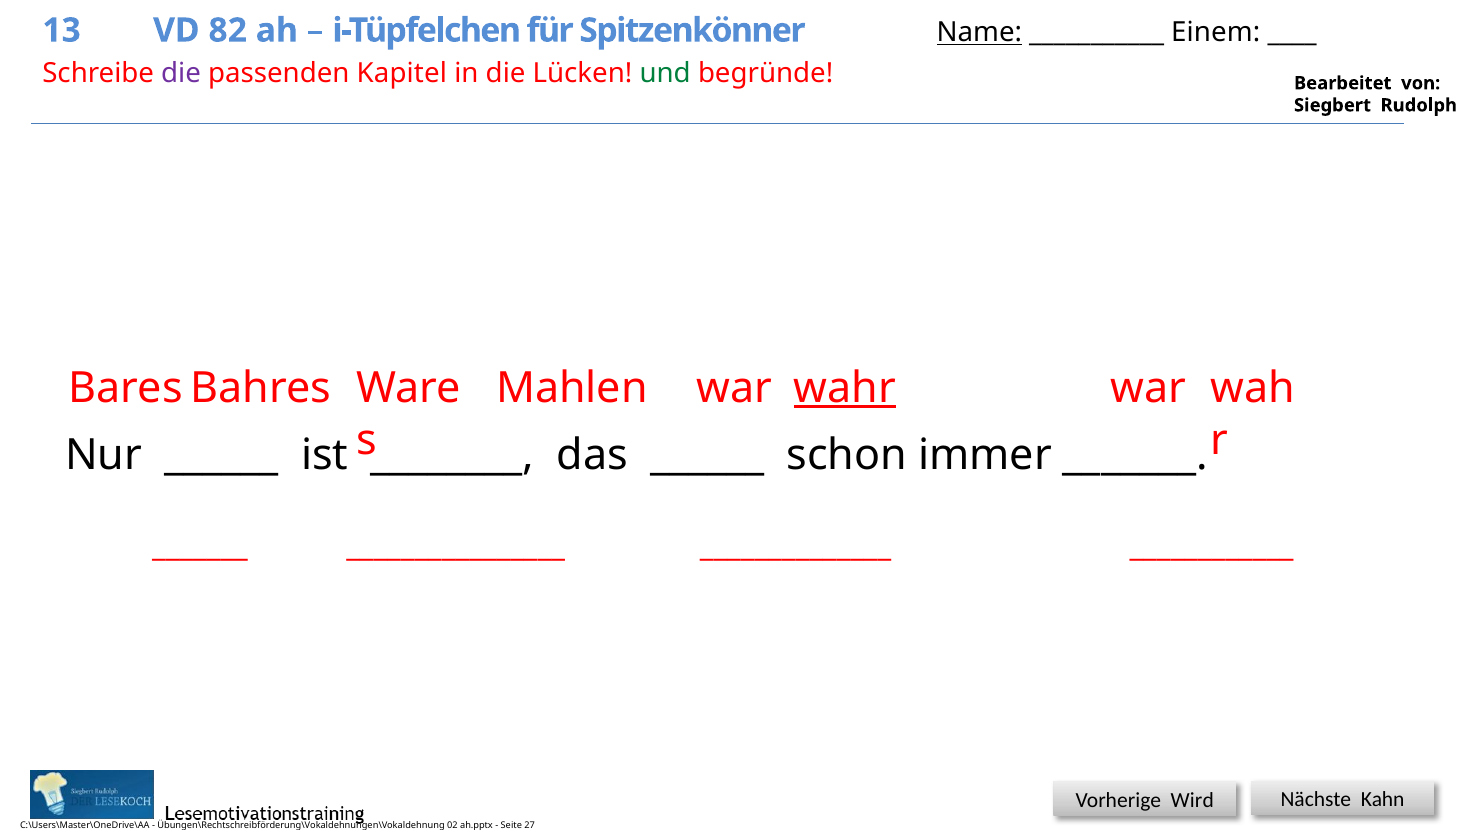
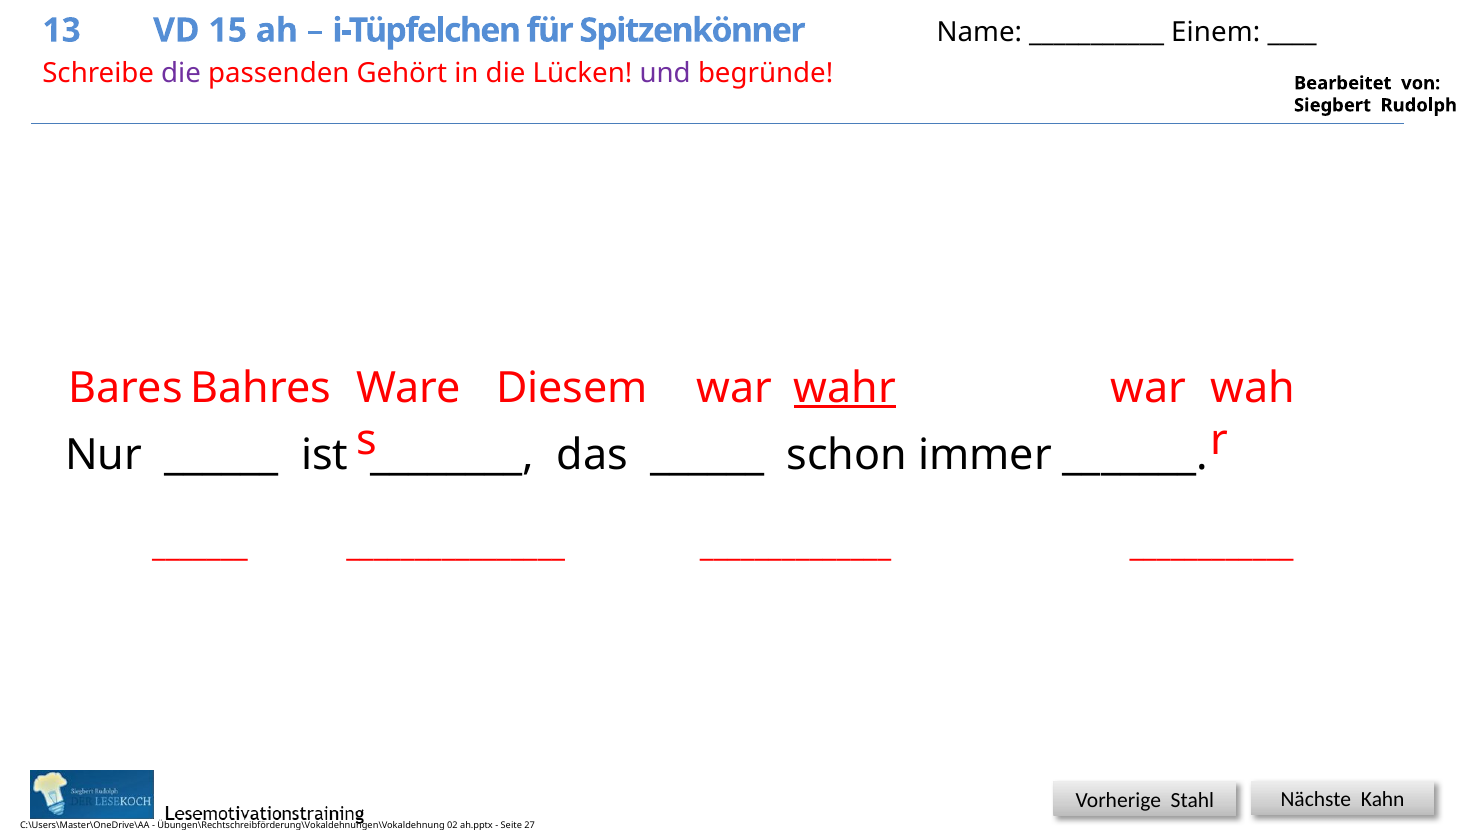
82: 82 -> 15 (228, 30)
Name underline: present -> none (979, 32)
Kapitel: Kapitel -> Gehört (402, 73)
und colour: green -> purple (665, 73)
Mahlen: Mahlen -> Diesem (572, 388)
Wird: Wird -> Stahl (1192, 800)
